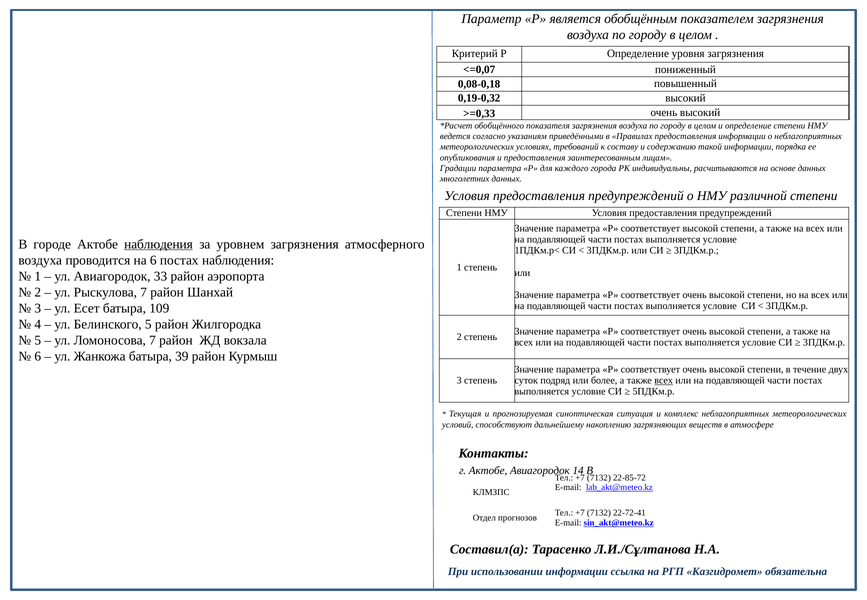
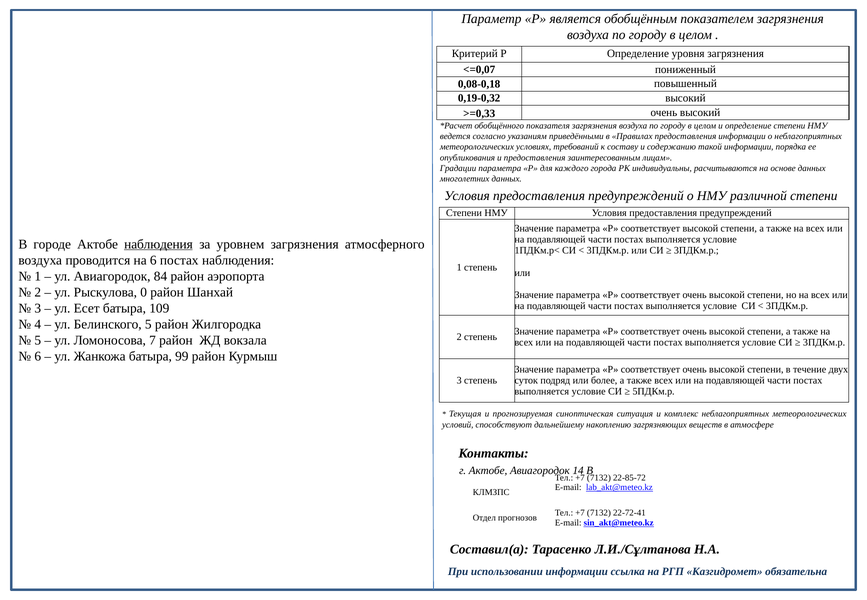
33: 33 -> 84 (161, 276)
Рыскулова 7: 7 -> 0 (144, 292)
39: 39 -> 99 (182, 356)
всех underline: present -> none (664, 381)
